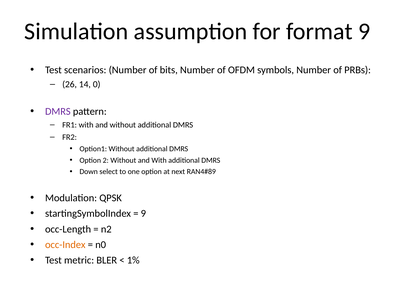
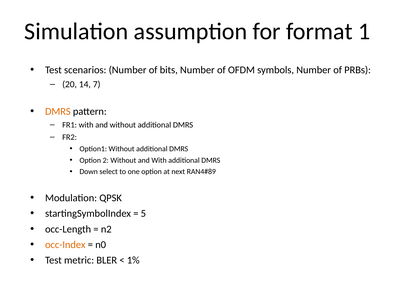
format 9: 9 -> 1 (364, 31)
26: 26 -> 20 (70, 84)
0: 0 -> 7 (97, 84)
DMRS colour: purple -> orange (58, 111)
9: 9 -> 5 (143, 213)
